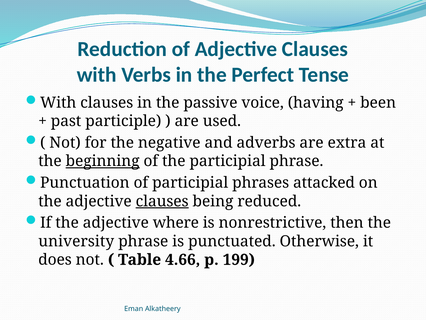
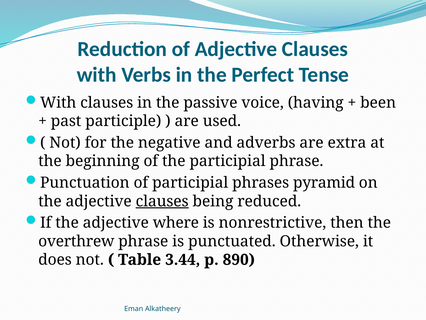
beginning underline: present -> none (103, 161)
attacked: attacked -> pyramid (324, 182)
university: university -> overthrew (76, 241)
4.66: 4.66 -> 3.44 (183, 259)
199: 199 -> 890 (239, 259)
